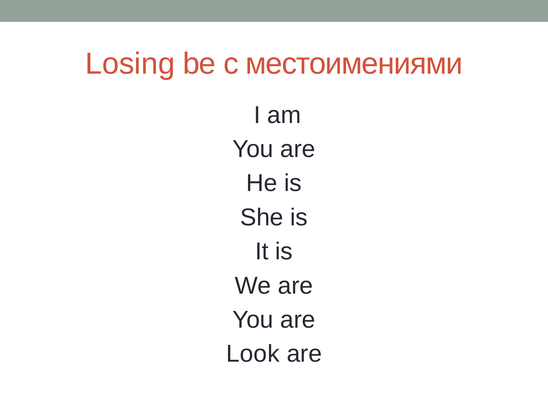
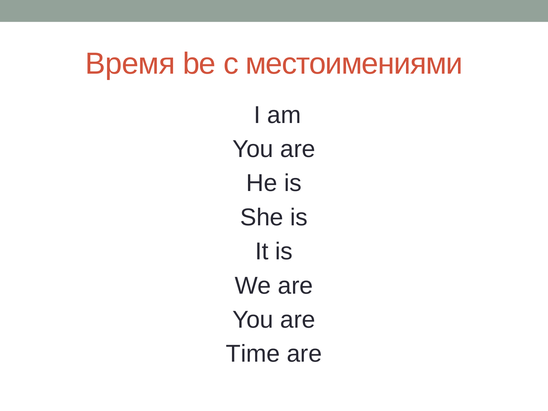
Losing: Losing -> Время (130, 64)
Look: Look -> Time (253, 354)
